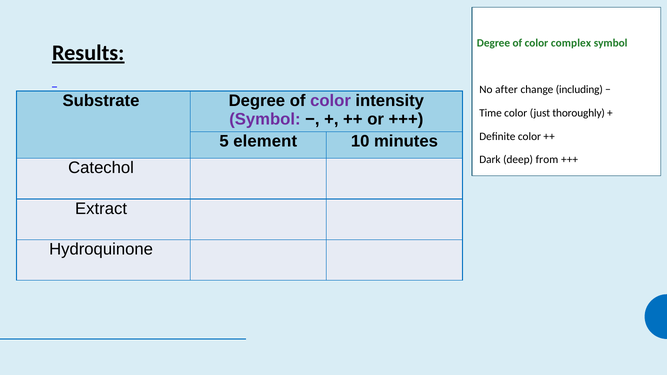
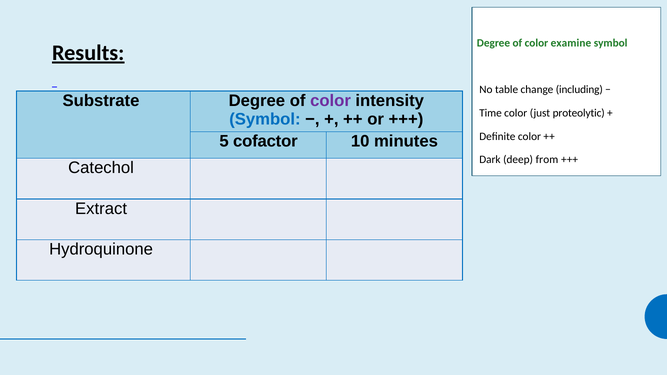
complex: complex -> examine (571, 43)
after: after -> table (507, 90)
thoroughly: thoroughly -> proteolytic (579, 113)
Symbol colour: purple -> blue (265, 119)
element: element -> cofactor (265, 141)
